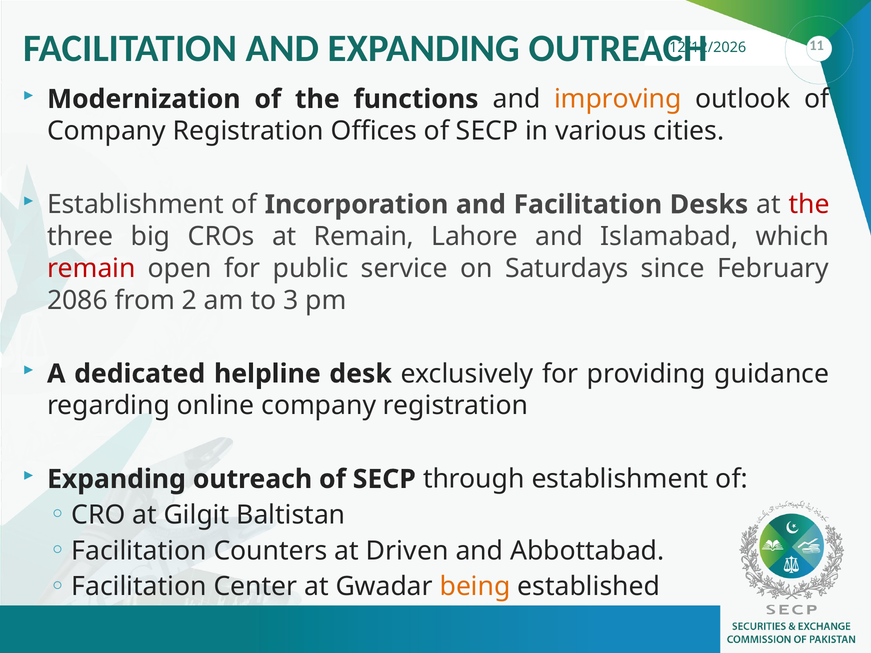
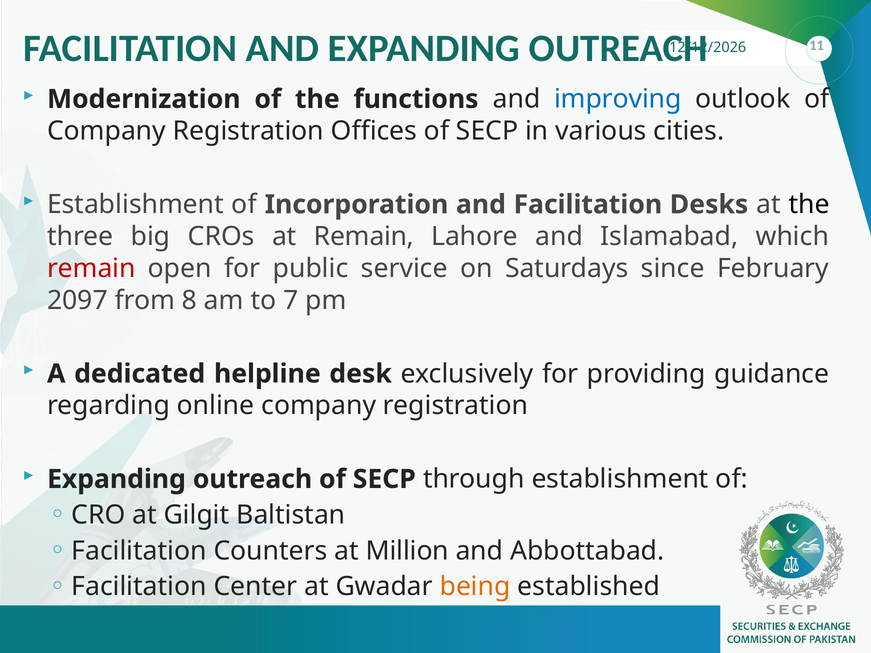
improving colour: orange -> blue (618, 99)
the colour: red -> black (809, 205)
2086: 2086 -> 2097 (77, 300)
2: 2 -> 8 (190, 300)
3: 3 -> 7 (291, 300)
Driven: Driven -> Million (407, 551)
